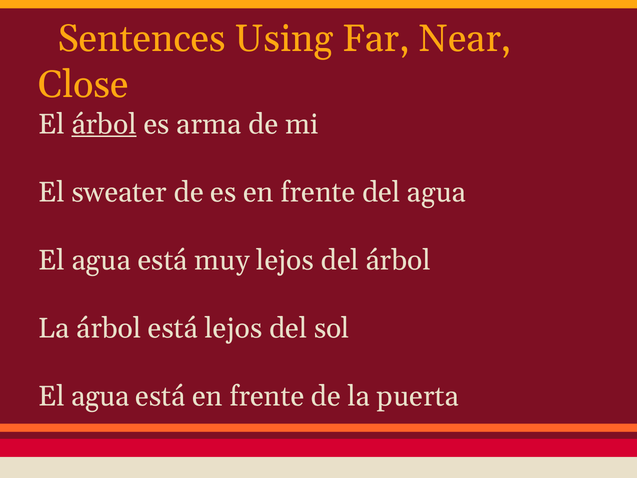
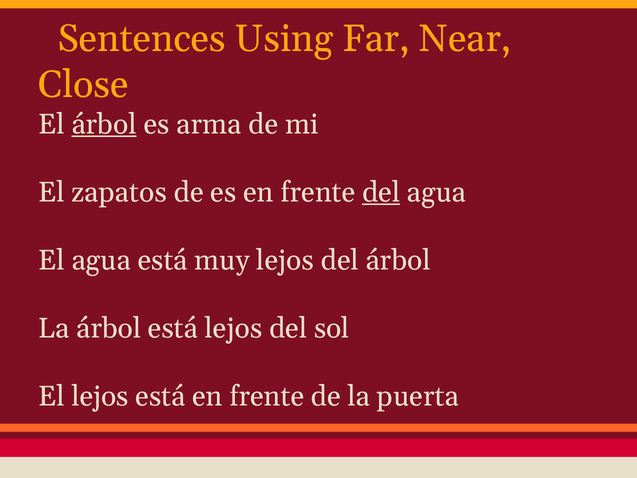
sweater: sweater -> zapatos (119, 192)
del underline: none -> present (381, 192)
agua: agua -> lejos (100, 396)
